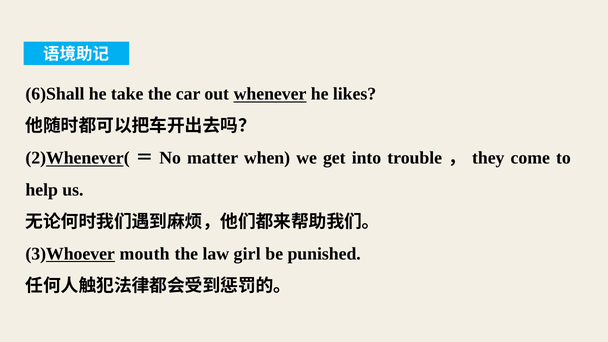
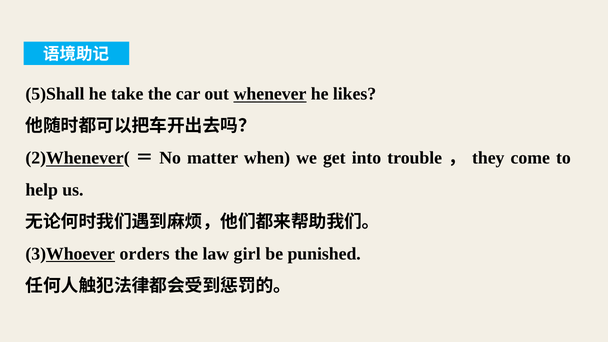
6)Shall: 6)Shall -> 5)Shall (55, 94)
mouth: mouth -> orders (145, 254)
